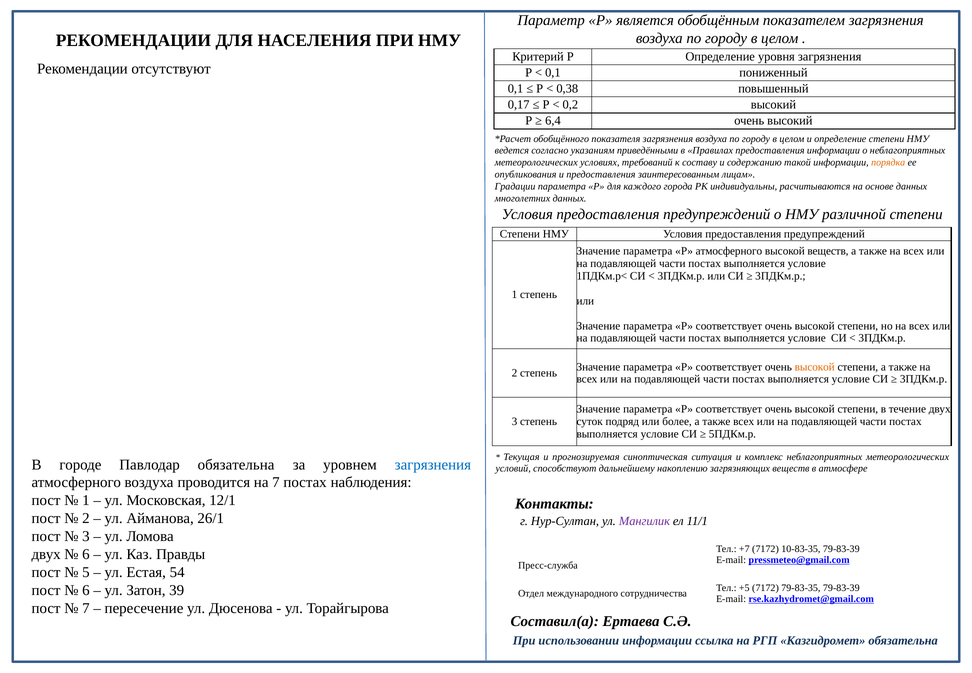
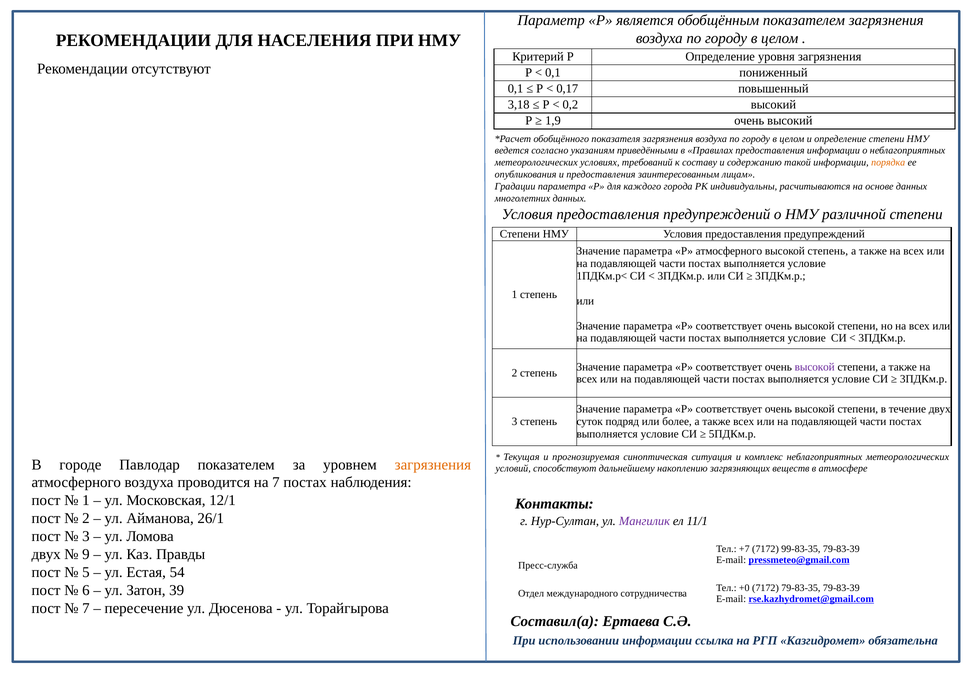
0,38: 0,38 -> 0,17 (567, 89)
0,17: 0,17 -> 3,18 (519, 105)
6,4: 6,4 -> 1,9 (553, 121)
высокой веществ: веществ -> степень (828, 251)
высокой colour: orange -> purple (815, 367)
Павлодар обязательна: обязательна -> показателем (236, 465)
загрязнения colour: blue -> orange (433, 465)
10-83-35: 10-83-35 -> 99-83-35 (801, 549)
6: 6 -> 9 (86, 554)
+5: +5 -> +0 (744, 588)
